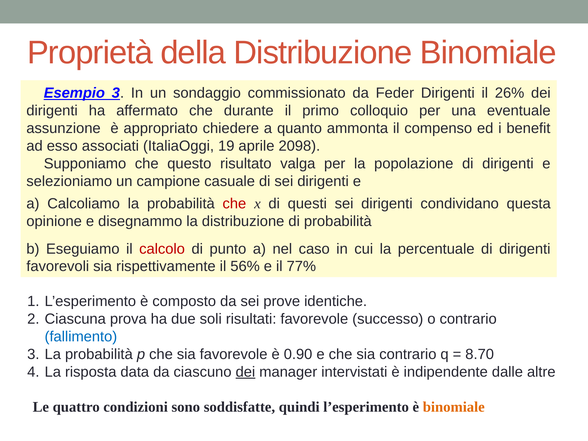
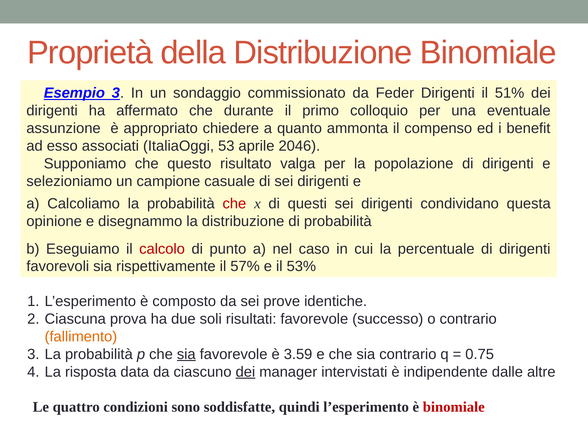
26%: 26% -> 51% (510, 93)
19: 19 -> 53 (226, 146)
2098: 2098 -> 2046 (299, 146)
56%: 56% -> 57% (245, 266)
77%: 77% -> 53% (301, 266)
fallimento colour: blue -> orange (81, 337)
sia underline: none -> present (186, 354)
0.90: 0.90 -> 3.59 (298, 354)
8.70: 8.70 -> 0.75 (480, 354)
binomiale colour: orange -> red (454, 407)
